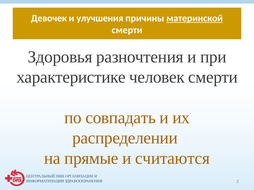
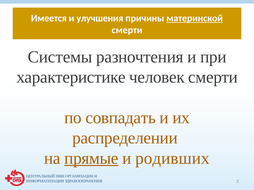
Девочек: Девочек -> Имеется (49, 18)
Здоровья: Здоровья -> Системы (60, 57)
прямые underline: none -> present (91, 159)
считаются: считаются -> родивших (172, 159)
